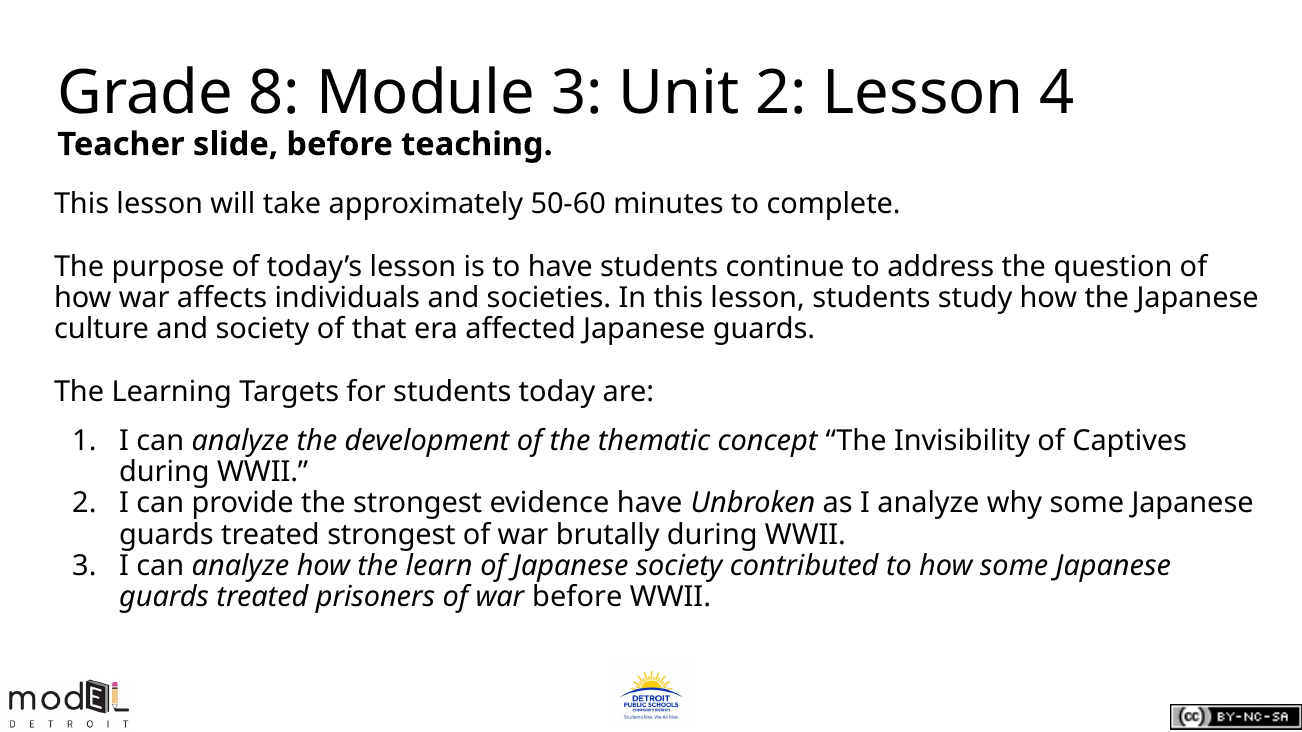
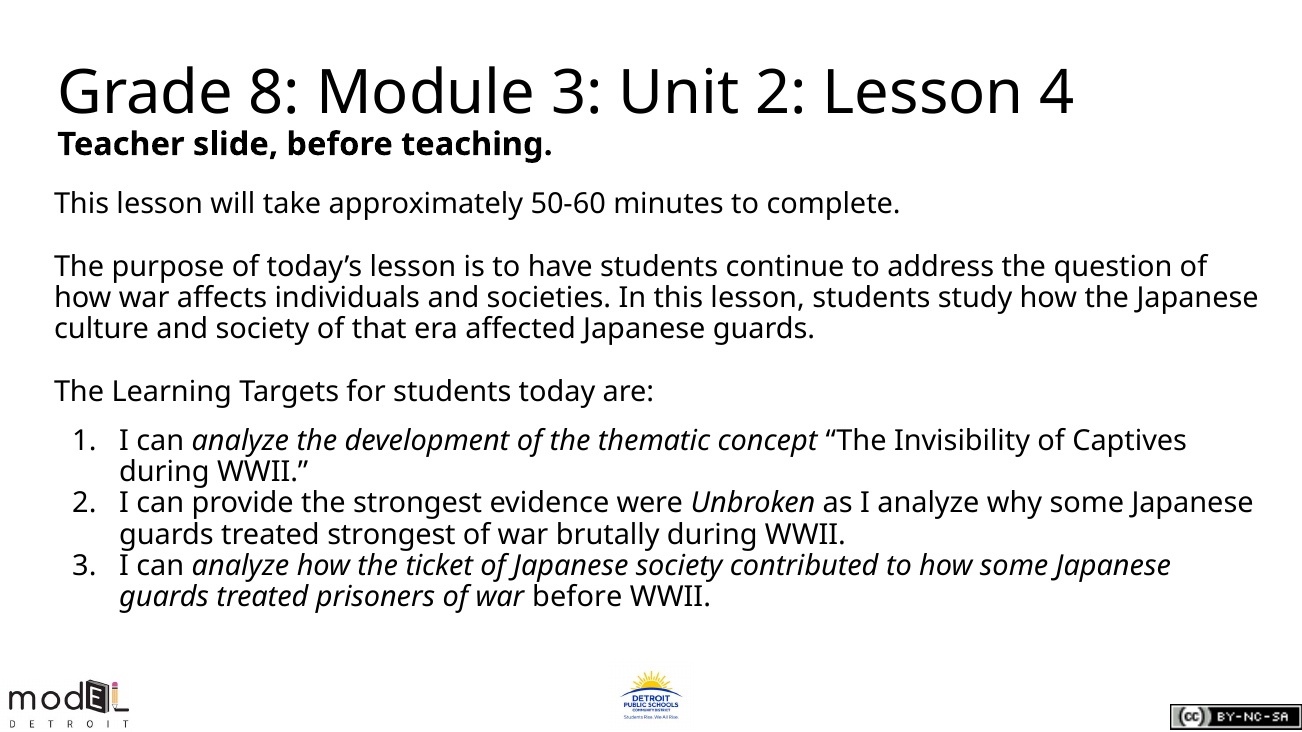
evidence have: have -> were (650, 504)
learn: learn -> ticket (439, 566)
